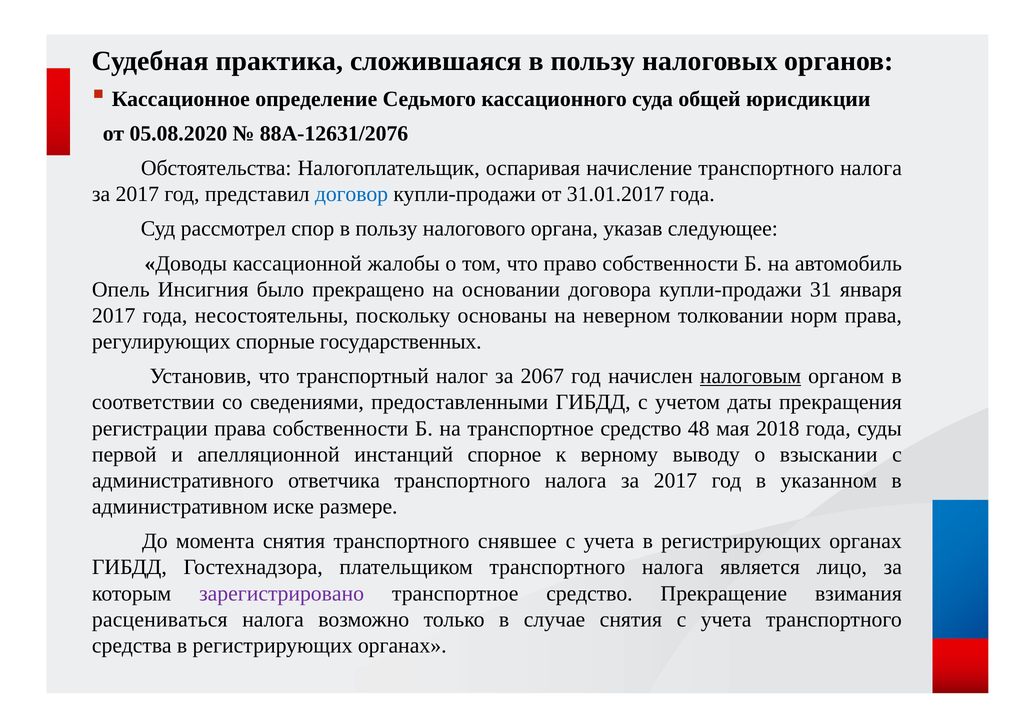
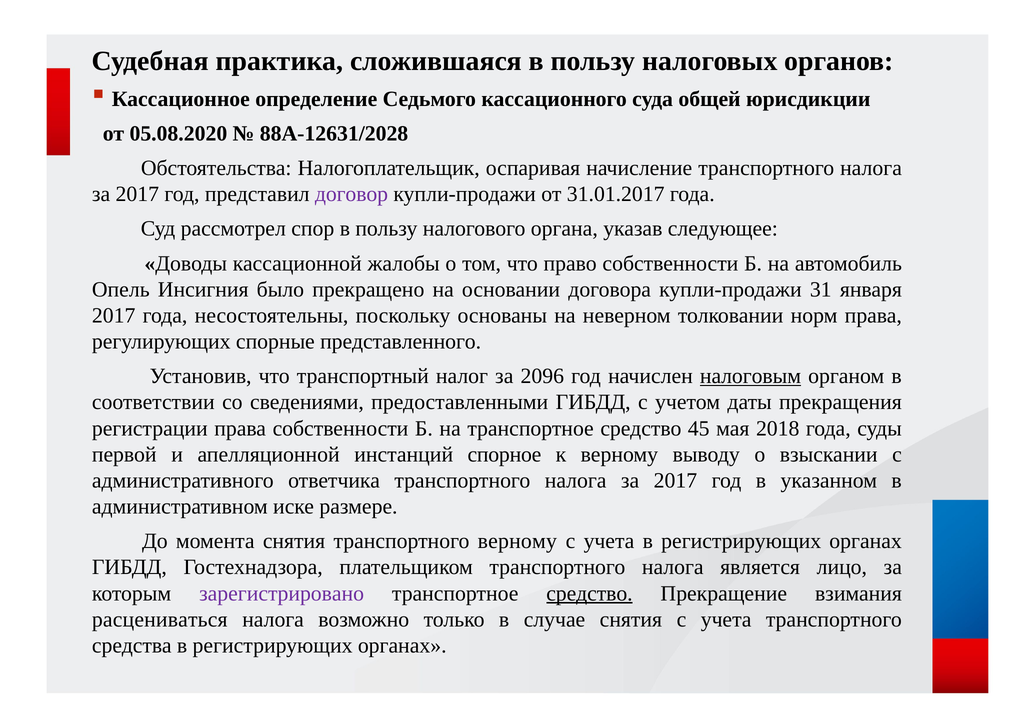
88А-12631/2076: 88А-12631/2076 -> 88А-12631/2028 (334, 134)
договор colour: blue -> purple (352, 194)
государственных: государственных -> представленного (401, 342)
2067: 2067 -> 2096 (542, 376)
48: 48 -> 45 (699, 428)
транспортного снявшее: снявшее -> верному (517, 541)
средство underline: none -> present (589, 593)
